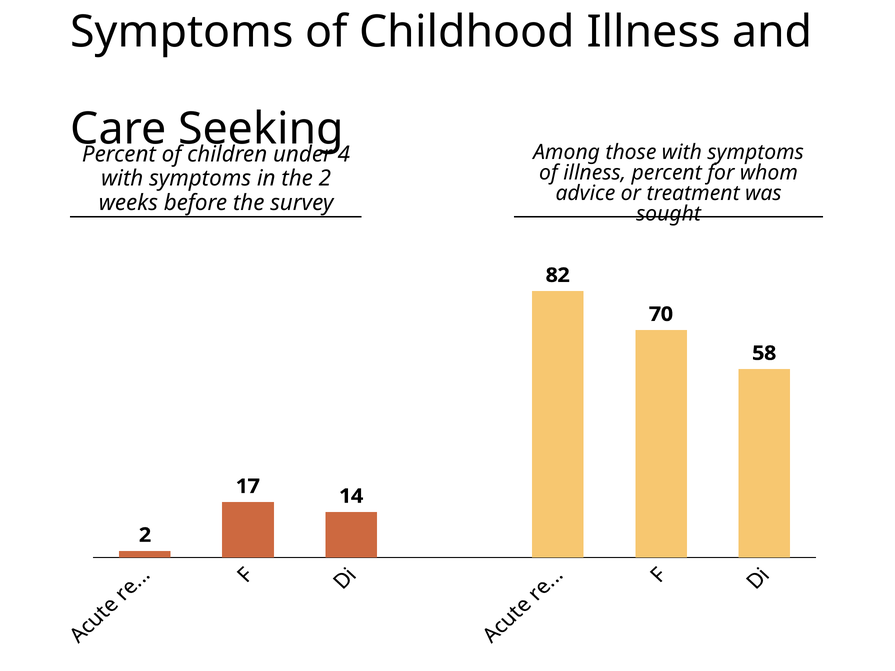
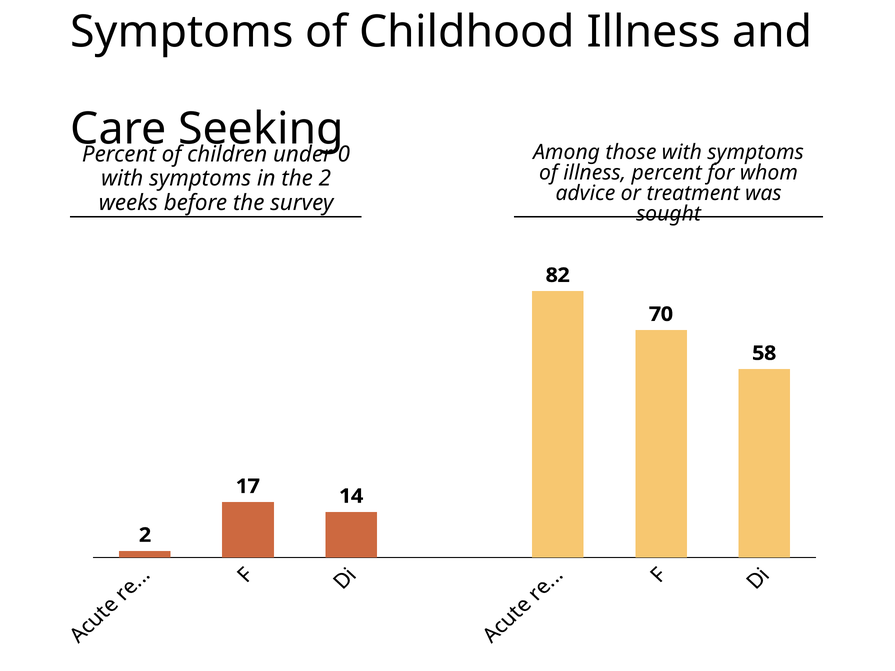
4: 4 -> 0 (344, 154)
